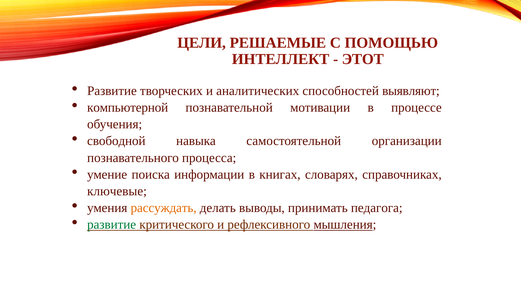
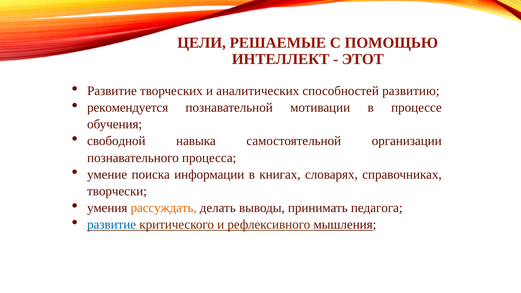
выявляют: выявляют -> развитию (411, 91)
компьютерной: компьютерной -> рекомендуется (128, 108)
ключевые: ключевые -> творчески (117, 191)
развитие colour: green -> blue (112, 225)
